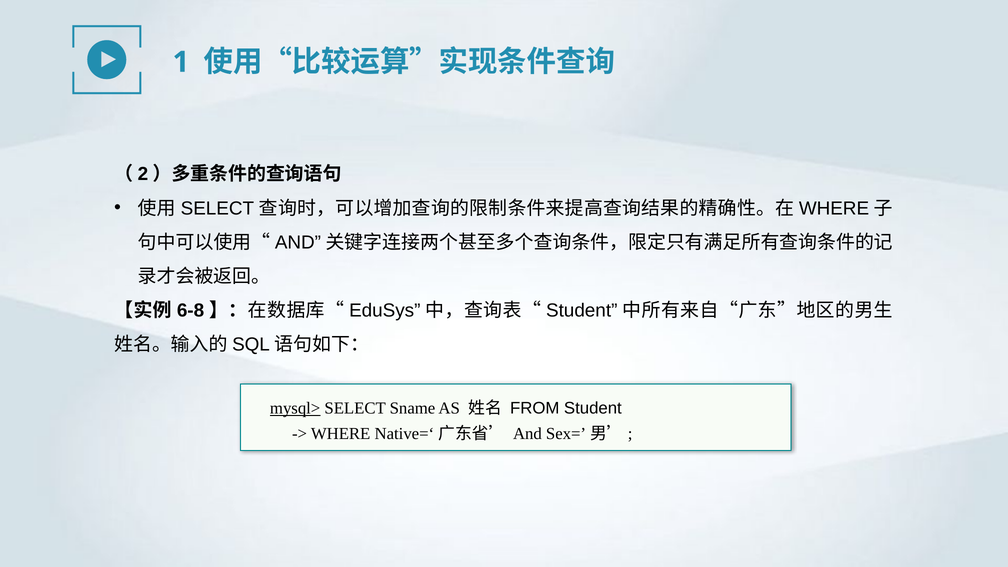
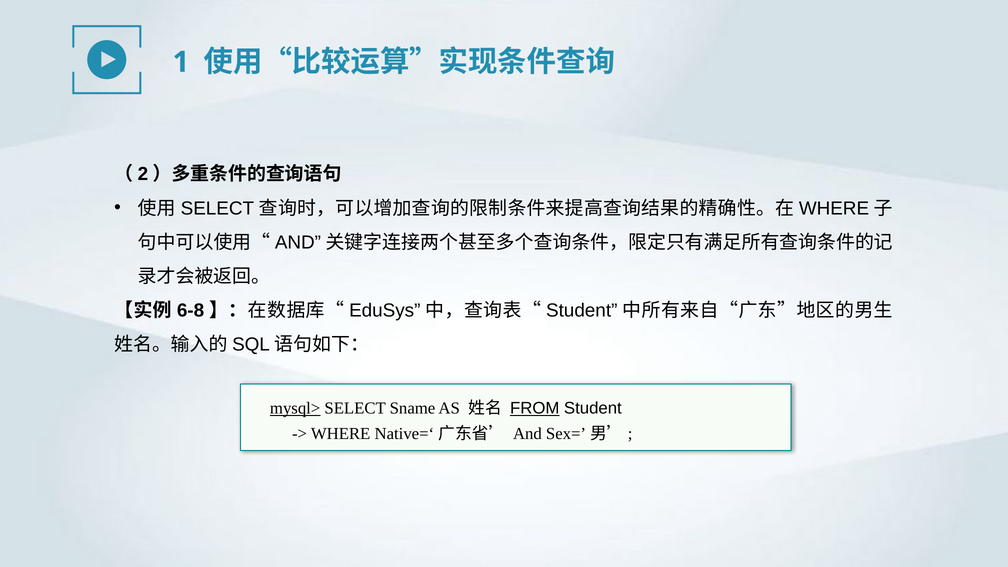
FROM underline: none -> present (535, 408)
